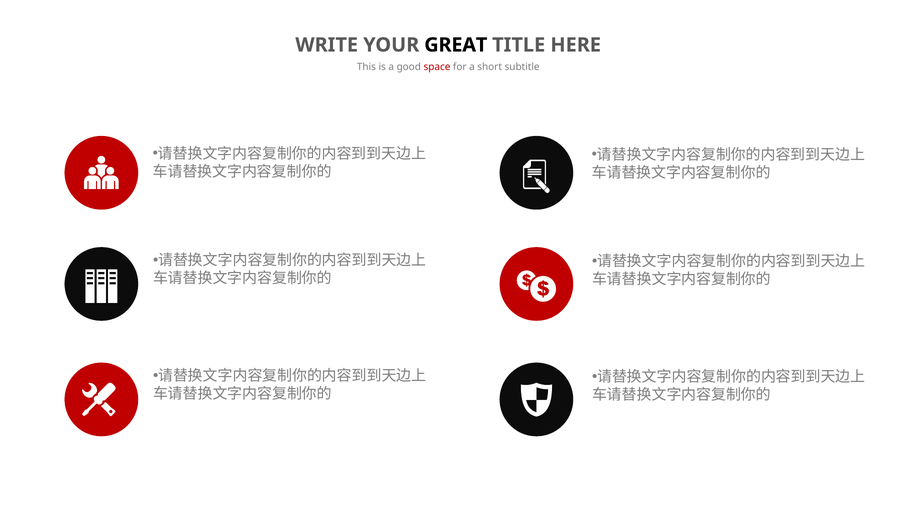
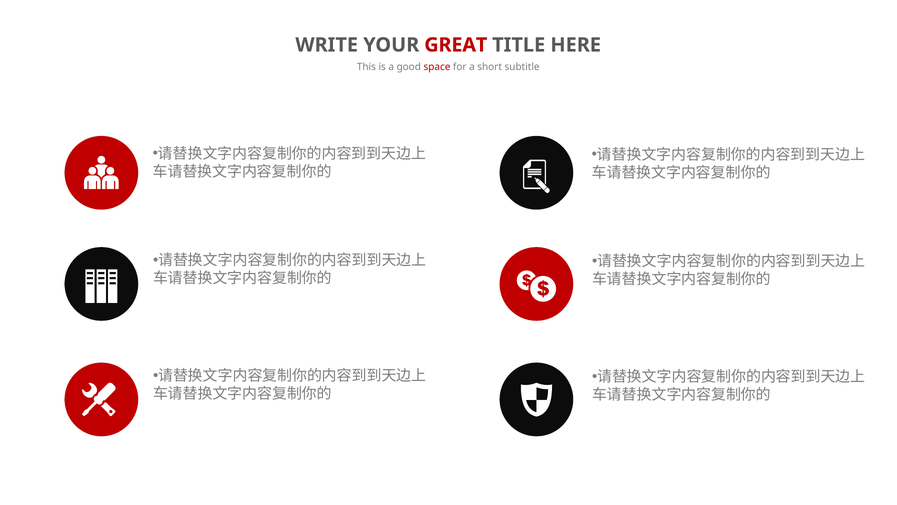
GREAT colour: black -> red (456, 45)
